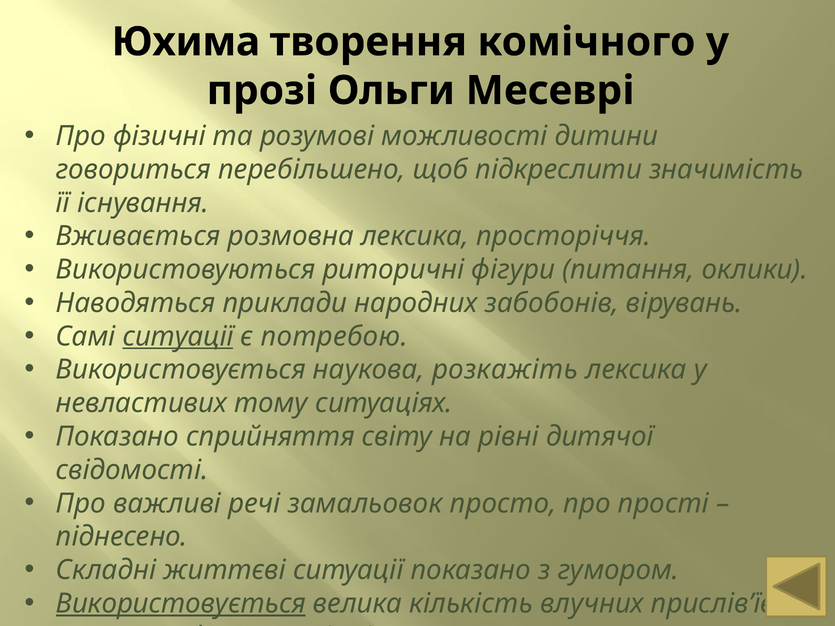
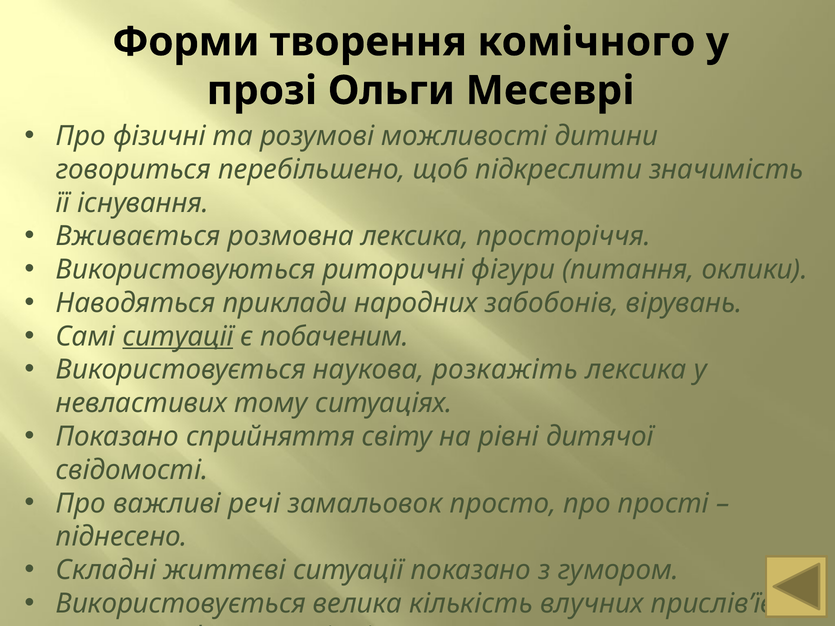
Юхима: Юхима -> Форми (186, 42)
потребою: потребою -> побаченим (334, 337)
Використовується underline: present -> none (181, 604)
